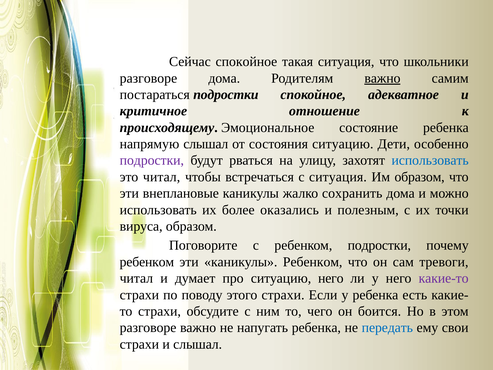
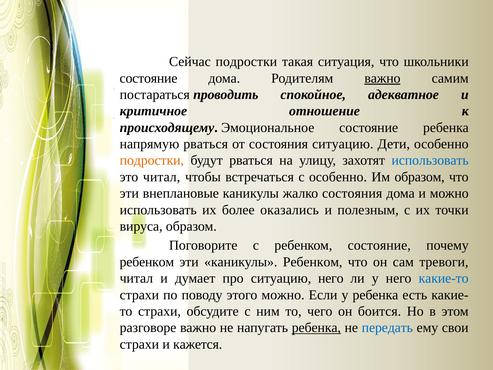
Сейчас спокойное: спокойное -> подростки (246, 62)
разговоре: разговоре -> состояние (149, 78)
постараться подростки: подростки -> проводить (226, 95)
напрямую слышал: слышал -> рваться (206, 144)
подростки colour: purple -> orange (152, 160)
с ситуация: ситуация -> особенно (338, 177)
жалко сохранить: сохранить -> состояния (352, 193)
ребенком подростки: подростки -> состояние (379, 245)
какие-то colour: purple -> blue (444, 278)
этого страхи: страхи -> можно (283, 295)
ребенка underline: none -> present (316, 327)
и слышал: слышал -> кажется (198, 344)
